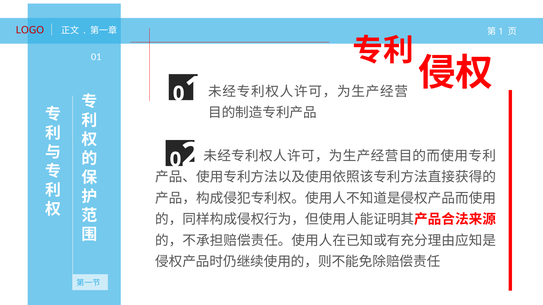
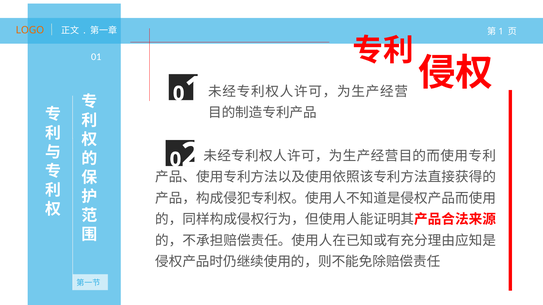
LOGO colour: red -> orange (30, 30)
